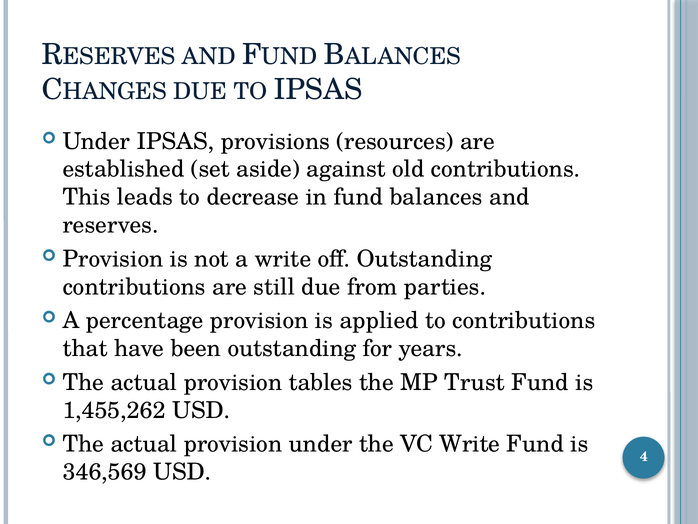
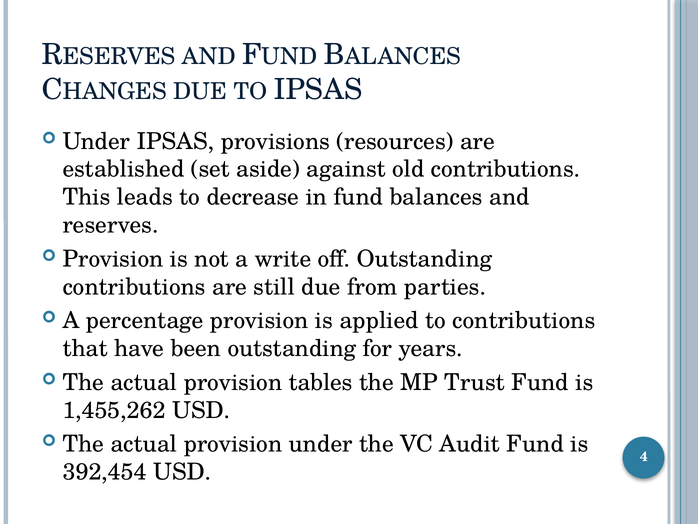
VC Write: Write -> Audit (470, 444)
346,569: 346,569 -> 392,454 (105, 472)
